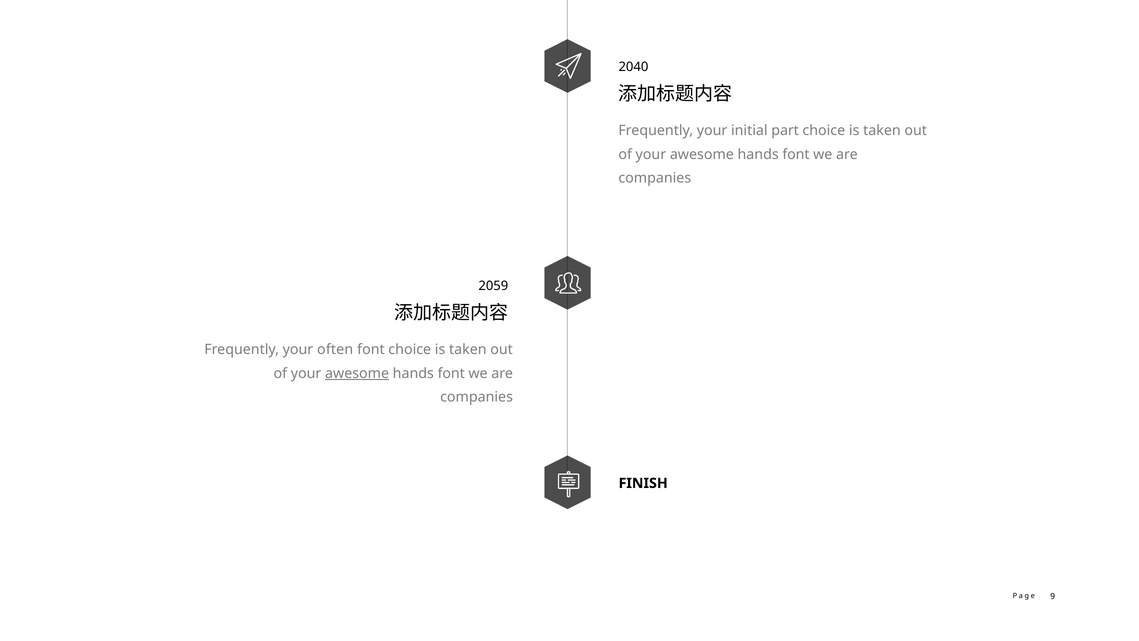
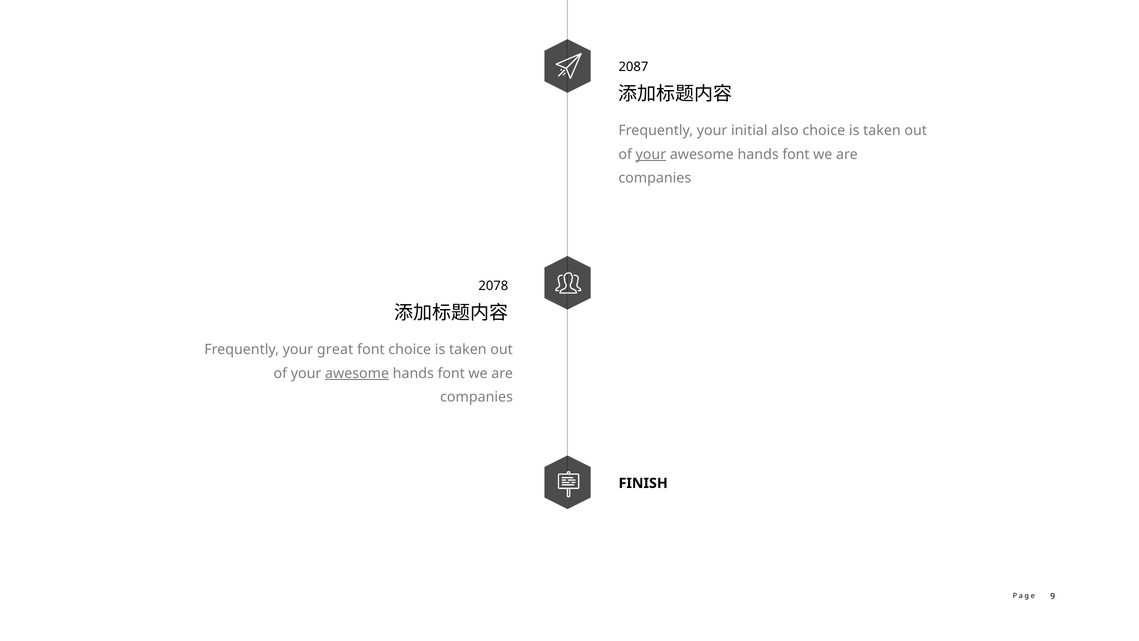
2040: 2040 -> 2087 (633, 67)
part: part -> also (785, 130)
your underline: none -> present (651, 154)
2059: 2059 -> 2078 (493, 286)
often: often -> great (335, 349)
